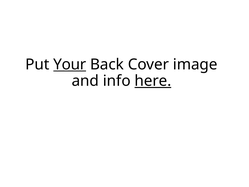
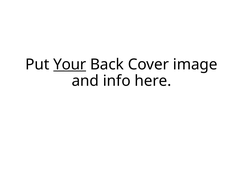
here underline: present -> none (153, 81)
